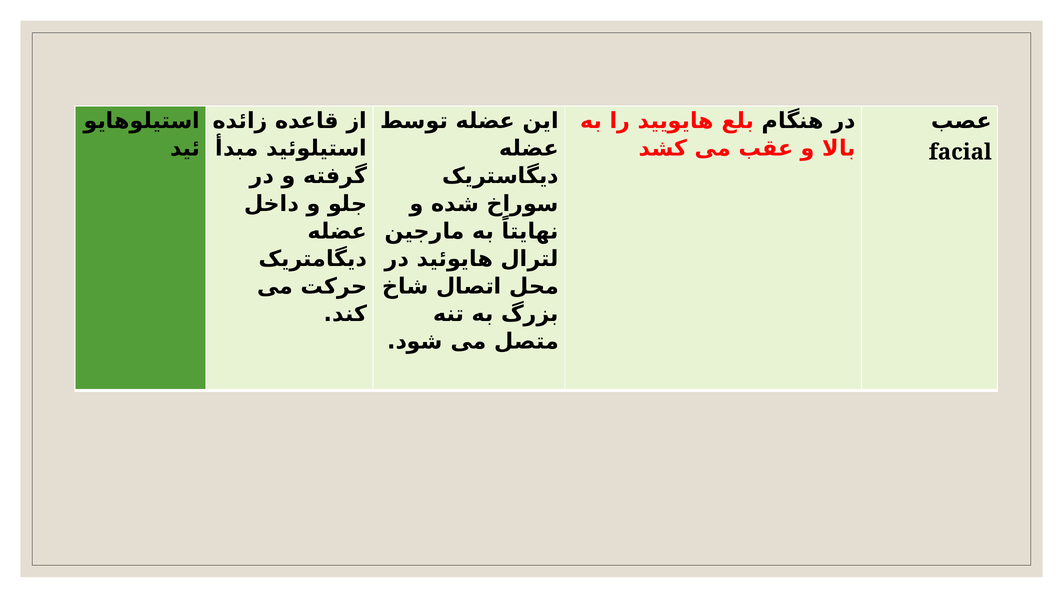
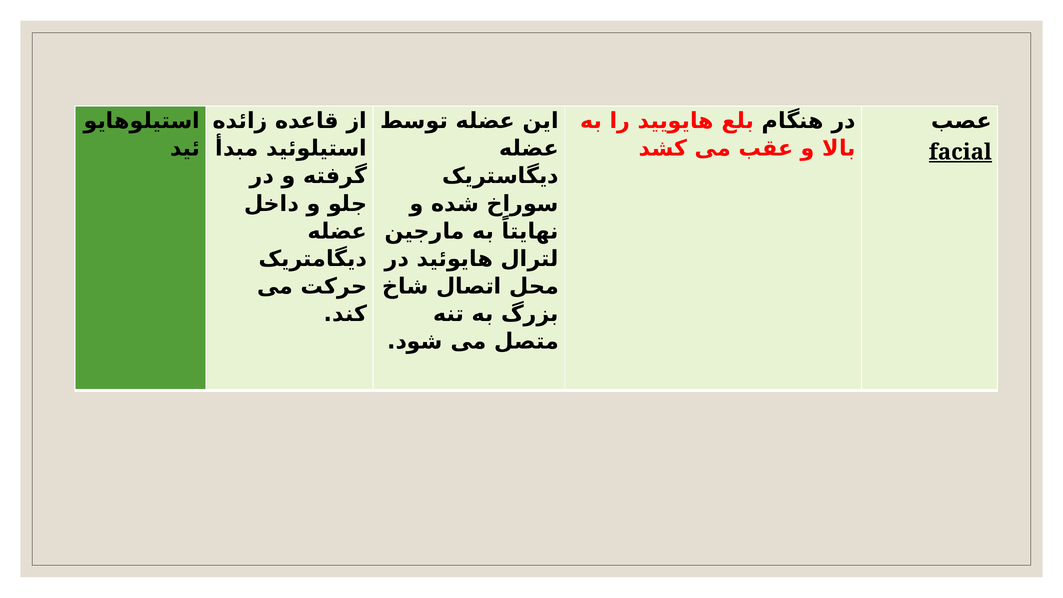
facial underline: none -> present (960, 152)
